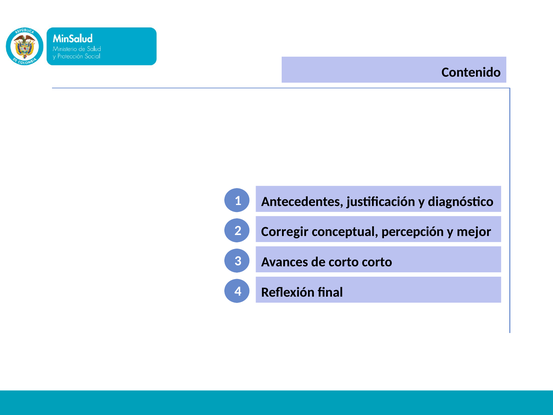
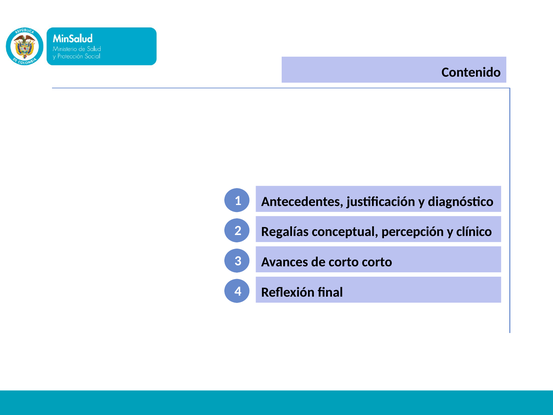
Corregir: Corregir -> Regalías (285, 232)
mejor: mejor -> clínico (474, 232)
